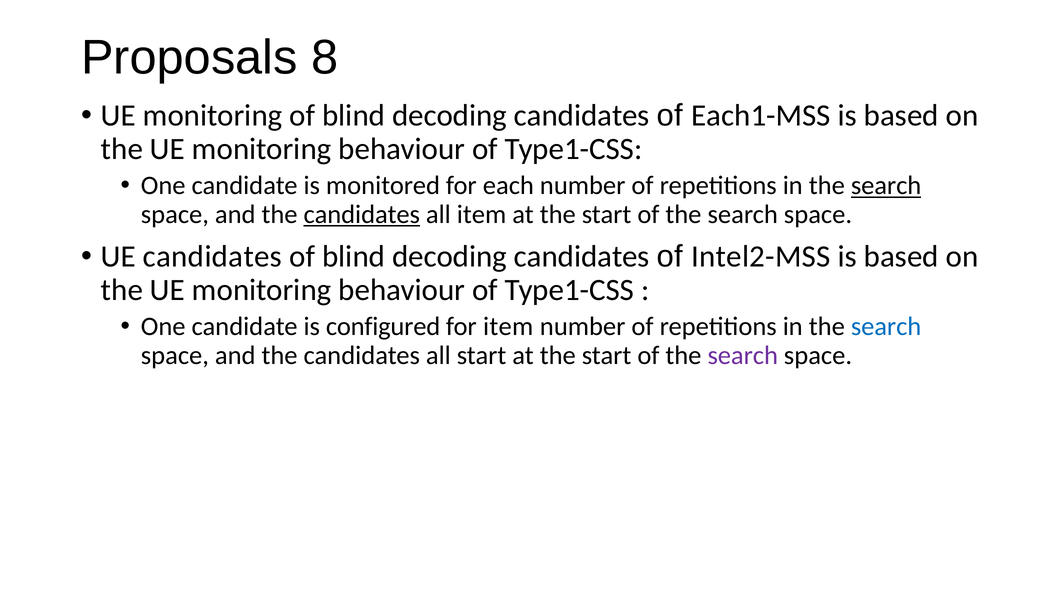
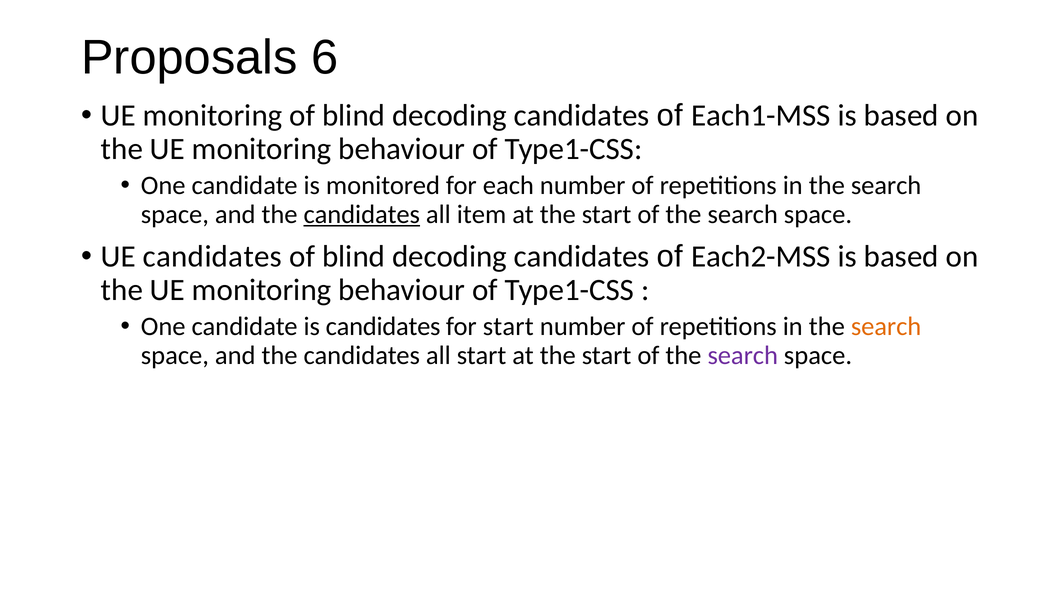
8: 8 -> 6 (325, 57)
search underline: present -> none (886, 186)
Intel2-MSS: Intel2-MSS -> Each2-MSS (761, 256)
is configured: configured -> candidates (383, 327)
for item: item -> start (508, 327)
search colour: blue -> orange (886, 327)
